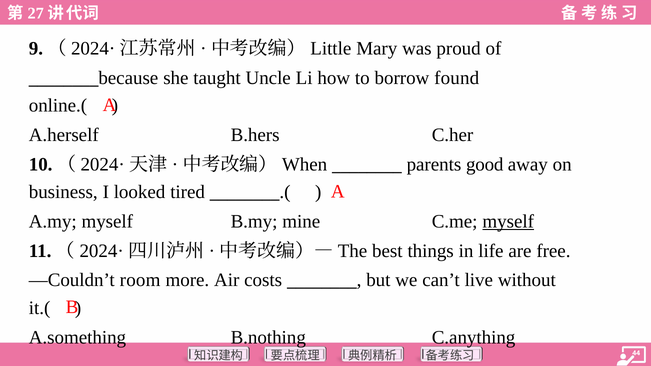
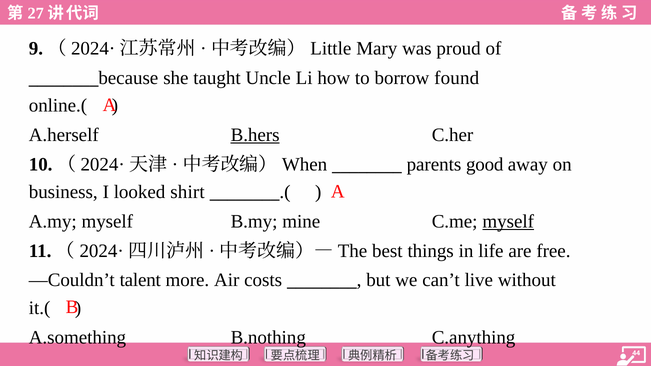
B.hers underline: none -> present (255, 135)
tired: tired -> shirt (187, 192)
room: room -> talent (140, 280)
